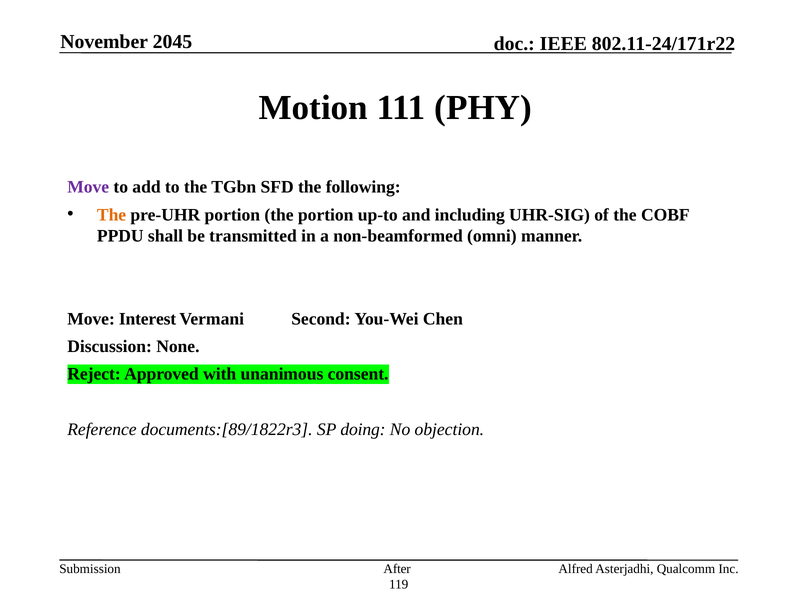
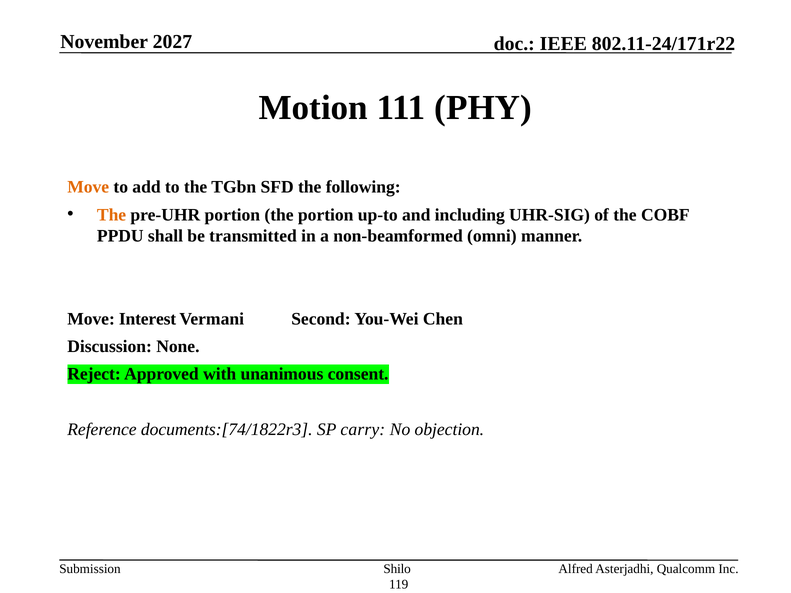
2045: 2045 -> 2027 (172, 42)
Move colour: purple -> orange (88, 187)
documents:[89/1822r3: documents:[89/1822r3 -> documents:[74/1822r3 (227, 430)
doing: doing -> carry (363, 430)
After: After -> Shilo (397, 569)
